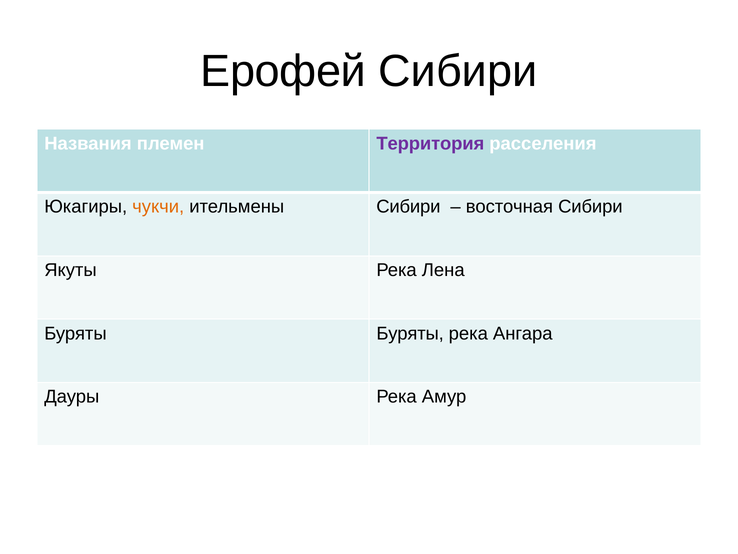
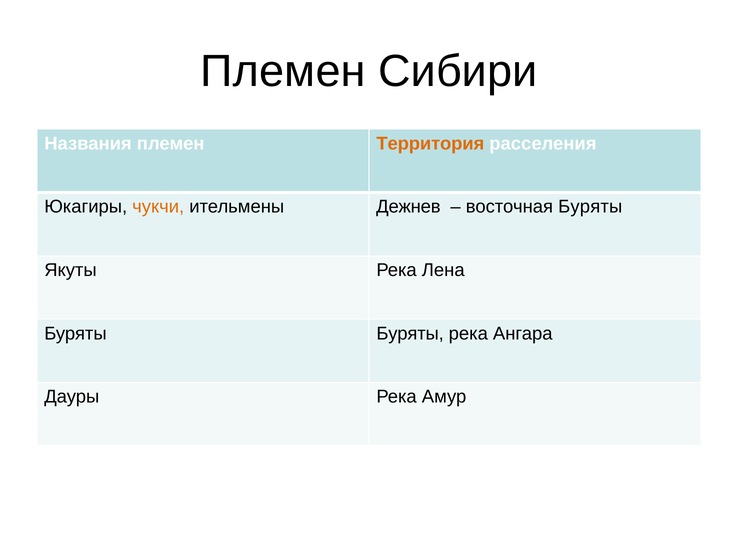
Ерофей: Ерофей -> Племен (283, 71)
Территория colour: purple -> orange (430, 143)
ительмены Сибири: Сибири -> Дежнев (408, 207)
восточная Сибири: Сибири -> Буряты (590, 207)
